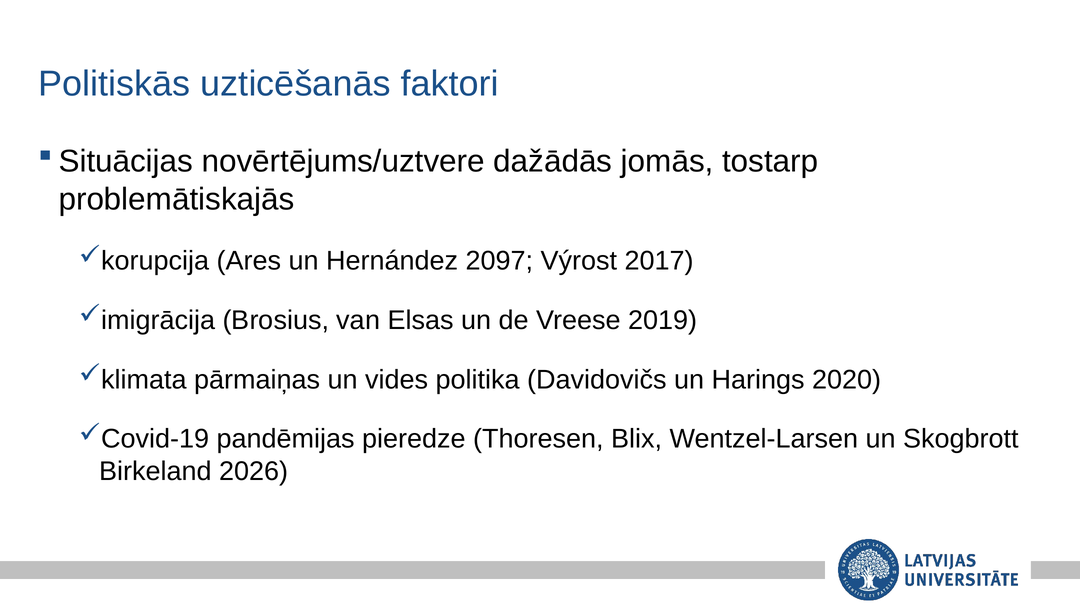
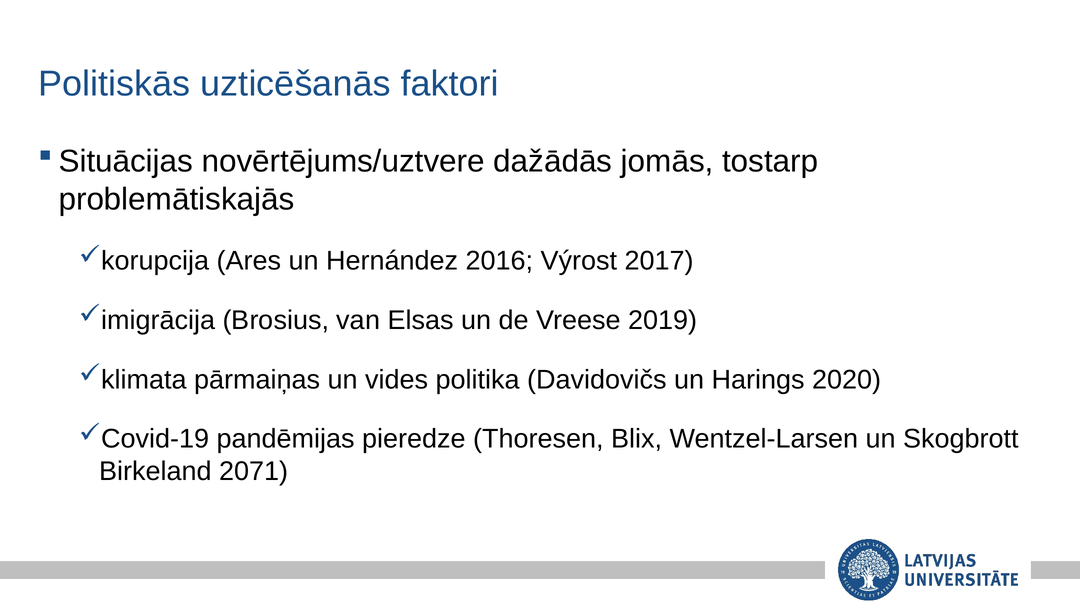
2097: 2097 -> 2016 (499, 261)
2026: 2026 -> 2071 (254, 472)
